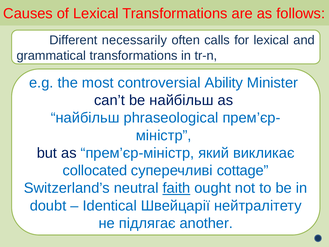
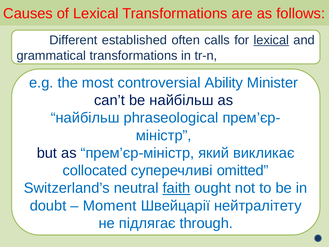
necessarily: necessarily -> established (134, 40)
lexical underline: none -> present (271, 40)
cottage: cottage -> omitted (243, 170)
Identical: Identical -> Moment (110, 206)
another: another -> through (206, 223)
